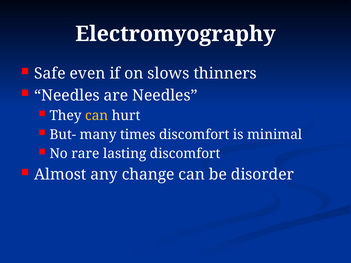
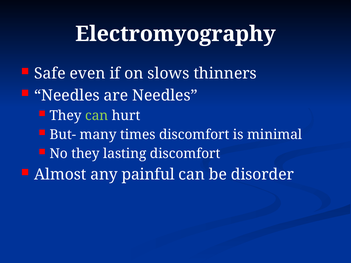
can colour: yellow -> light green (97, 116)
No rare: rare -> they (85, 154)
change: change -> painful (148, 175)
